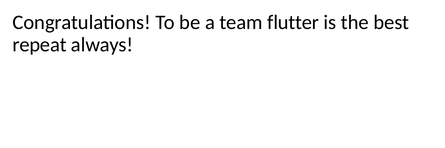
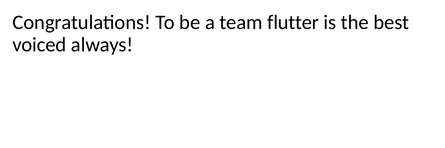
repeat: repeat -> voiced (39, 45)
